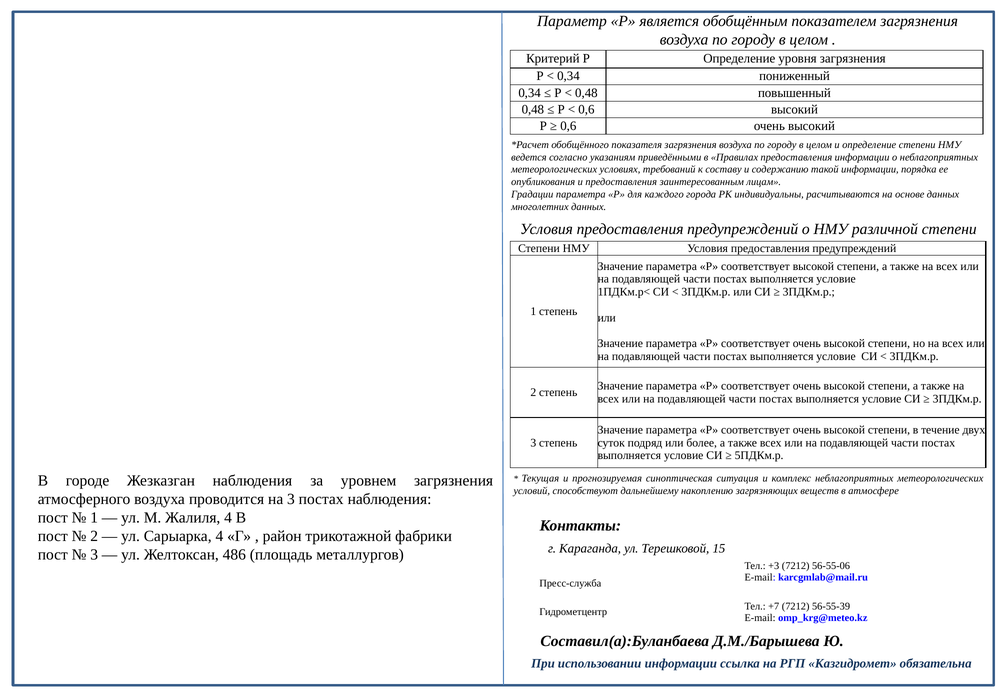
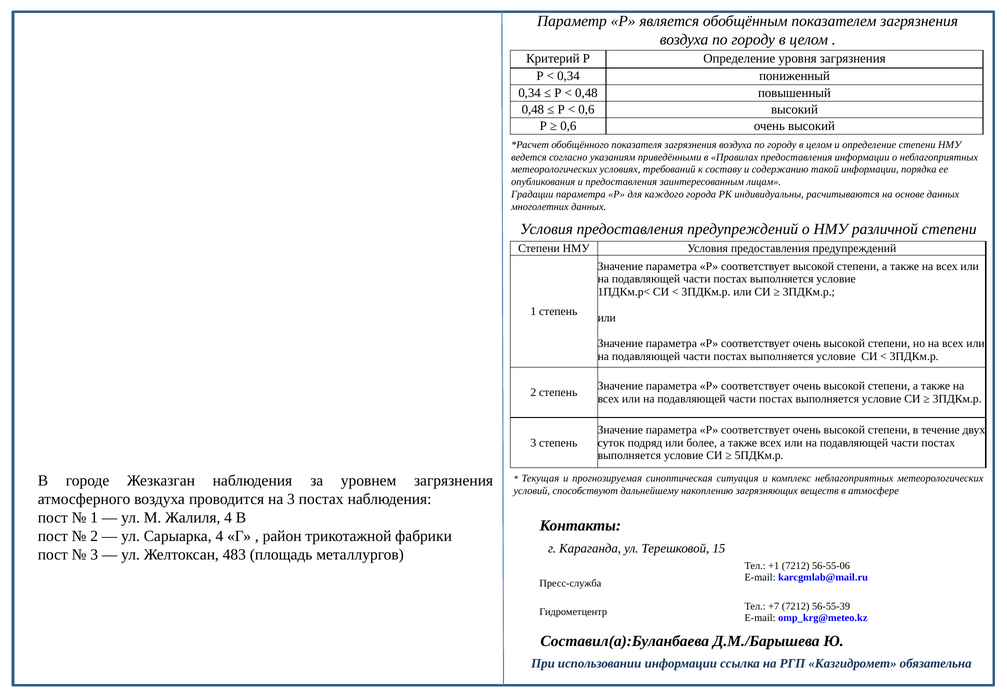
486: 486 -> 483 (234, 555)
+3: +3 -> +1 (774, 566)
